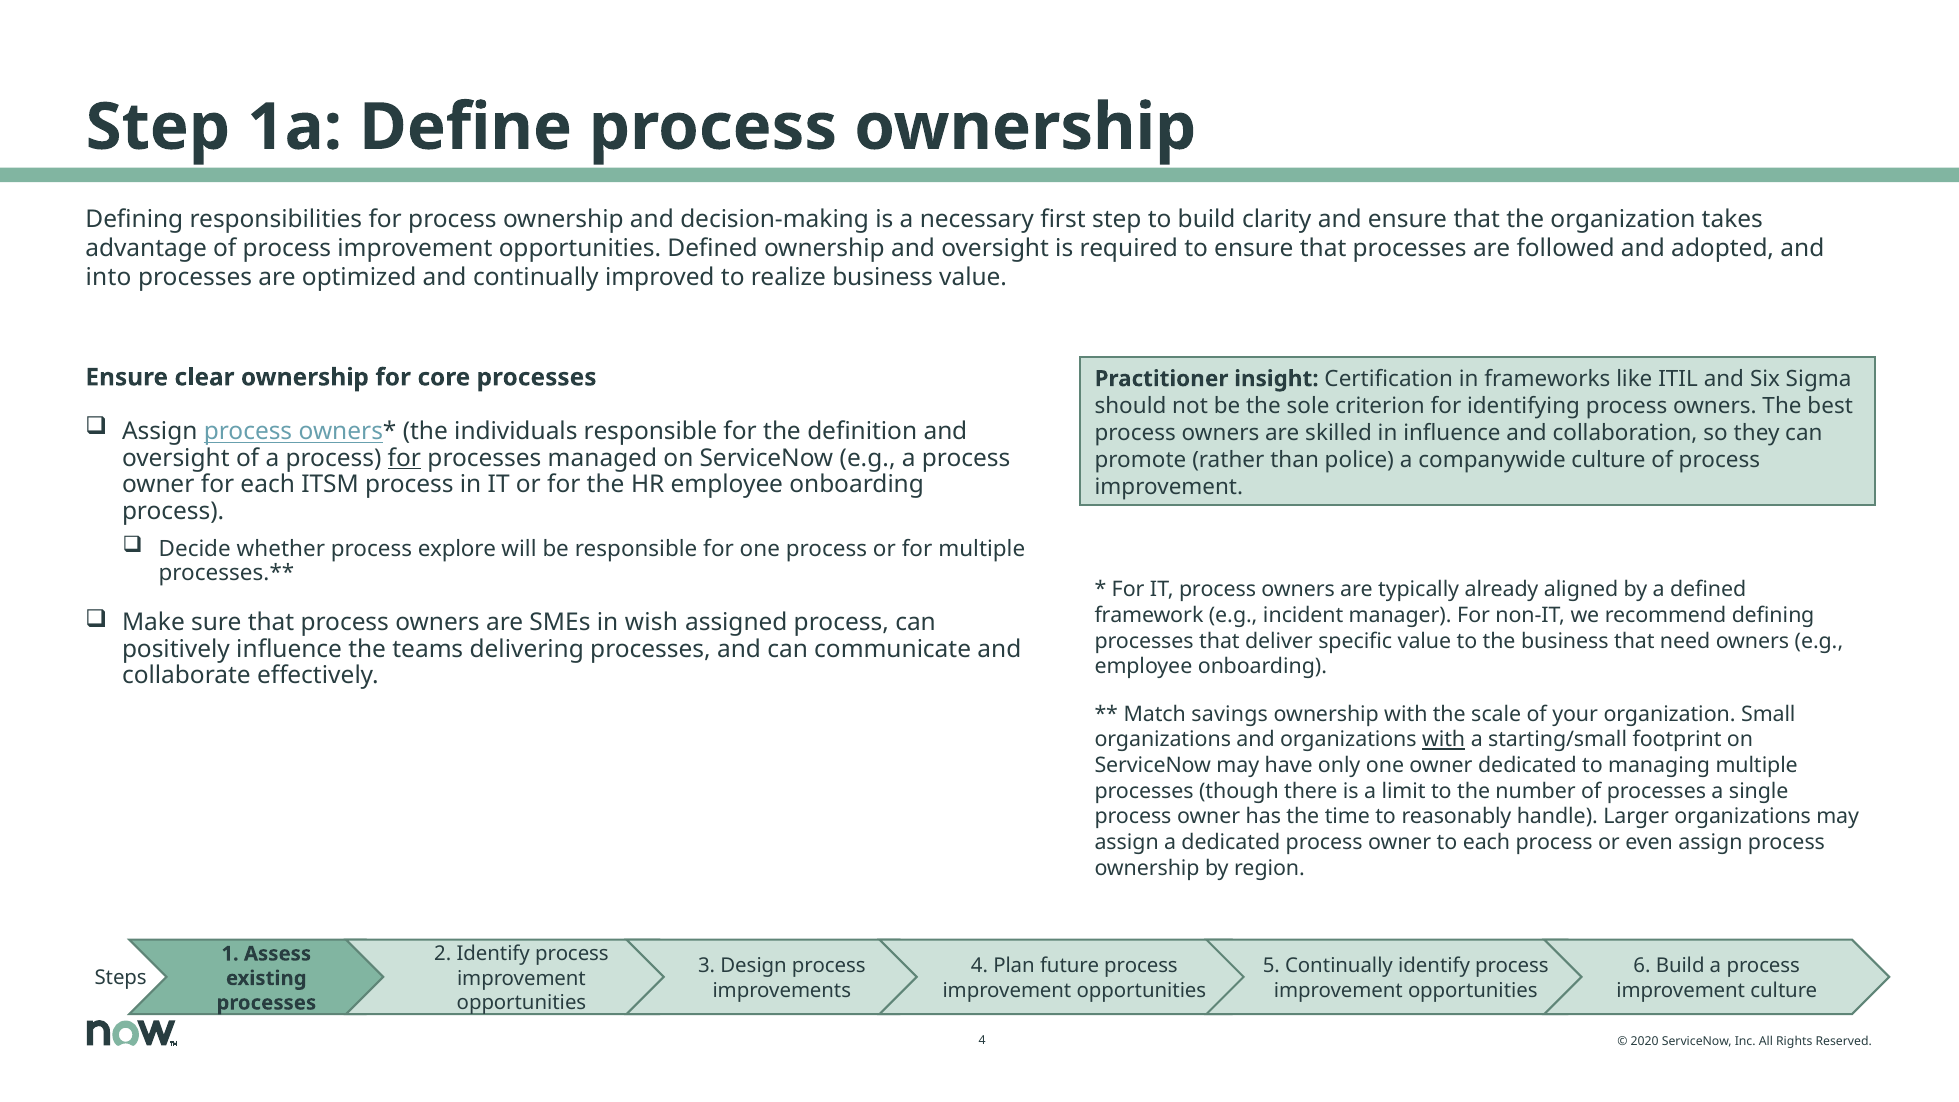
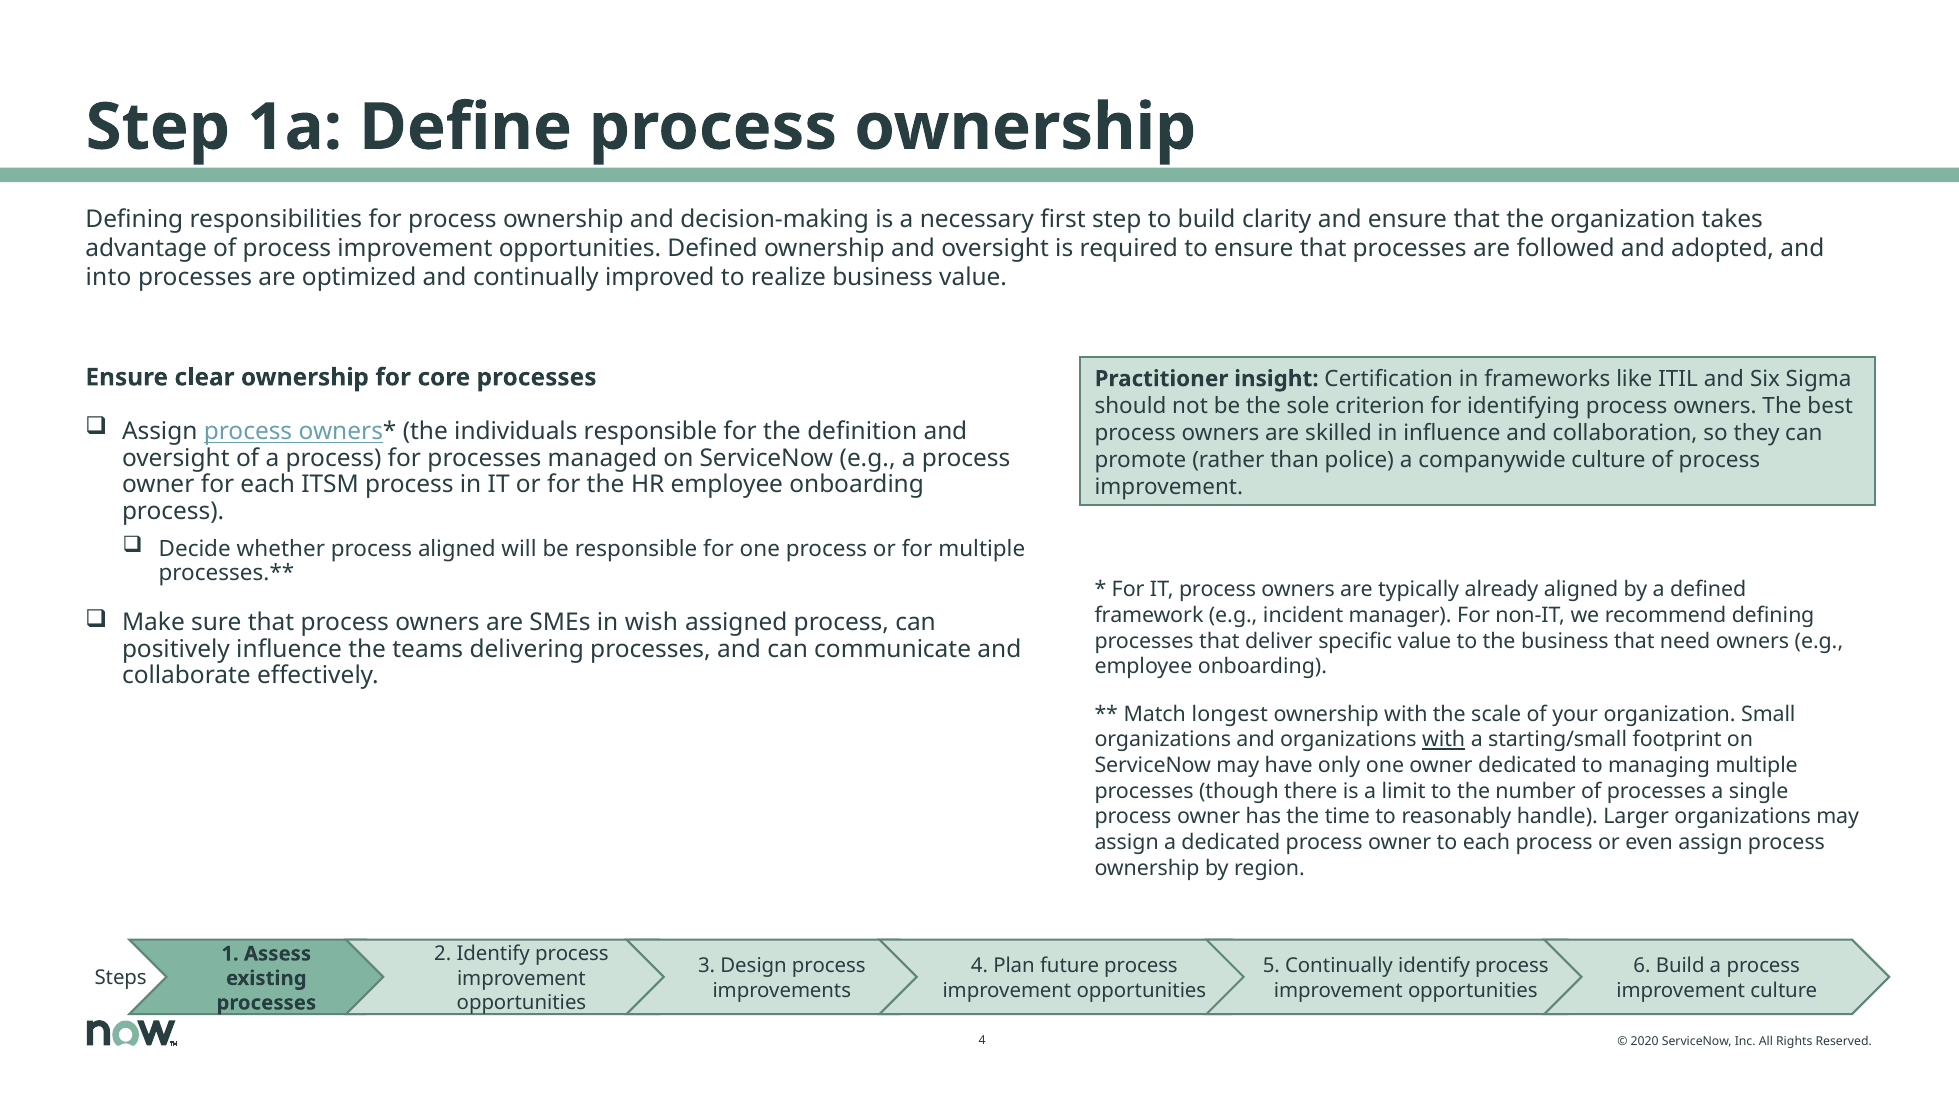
for underline: present -> none (404, 458)
process explore: explore -> aligned (457, 549)
savings: savings -> longest (1230, 714)
